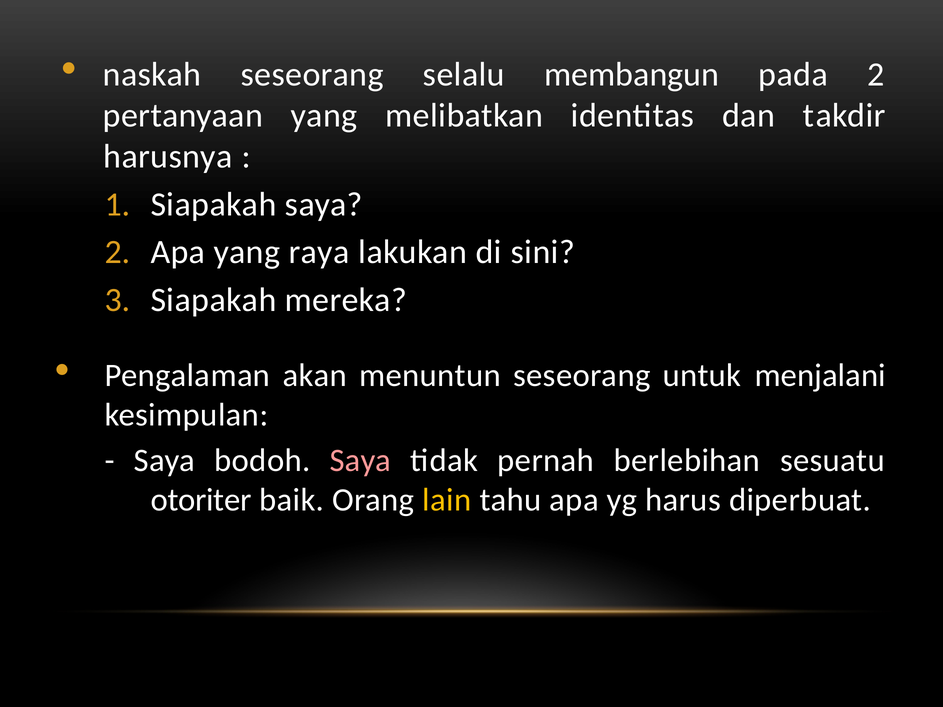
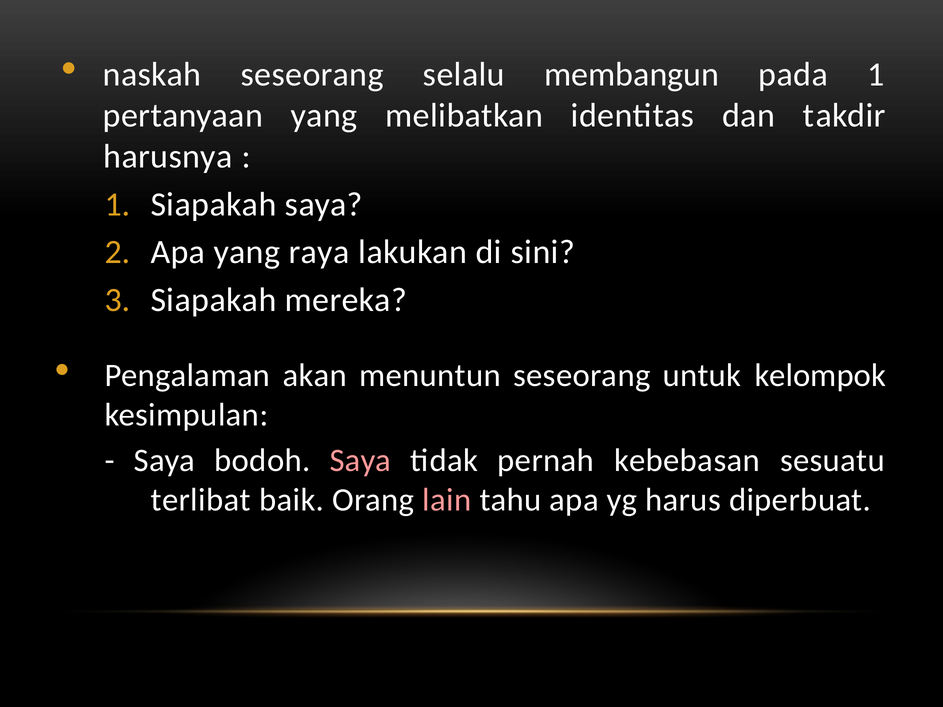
pada 2: 2 -> 1 (876, 75)
menjalani: menjalani -> kelompok (820, 376)
berlebihan: berlebihan -> kebebasan (687, 461)
otoriter: otoriter -> terlibat (201, 500)
lain colour: yellow -> pink (447, 500)
